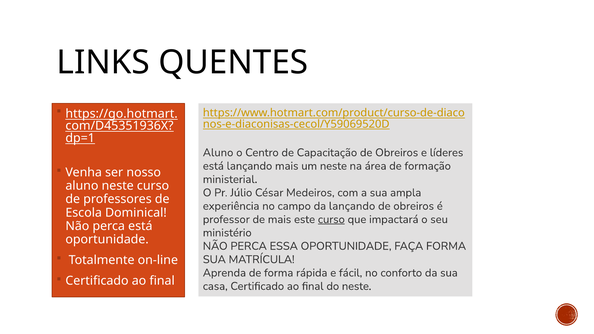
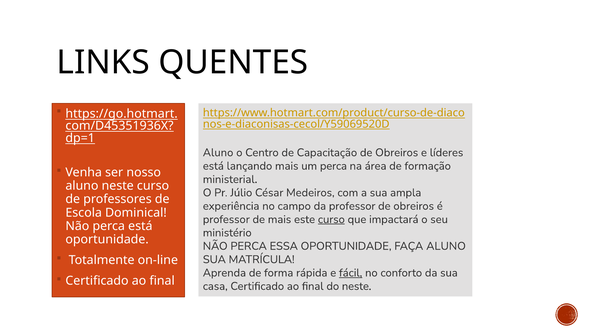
um neste: neste -> perca (333, 166)
da lançando: lançando -> professor (352, 206)
FAÇA FORMA: FORMA -> ALUNO (446, 246)
fácil underline: none -> present (351, 273)
